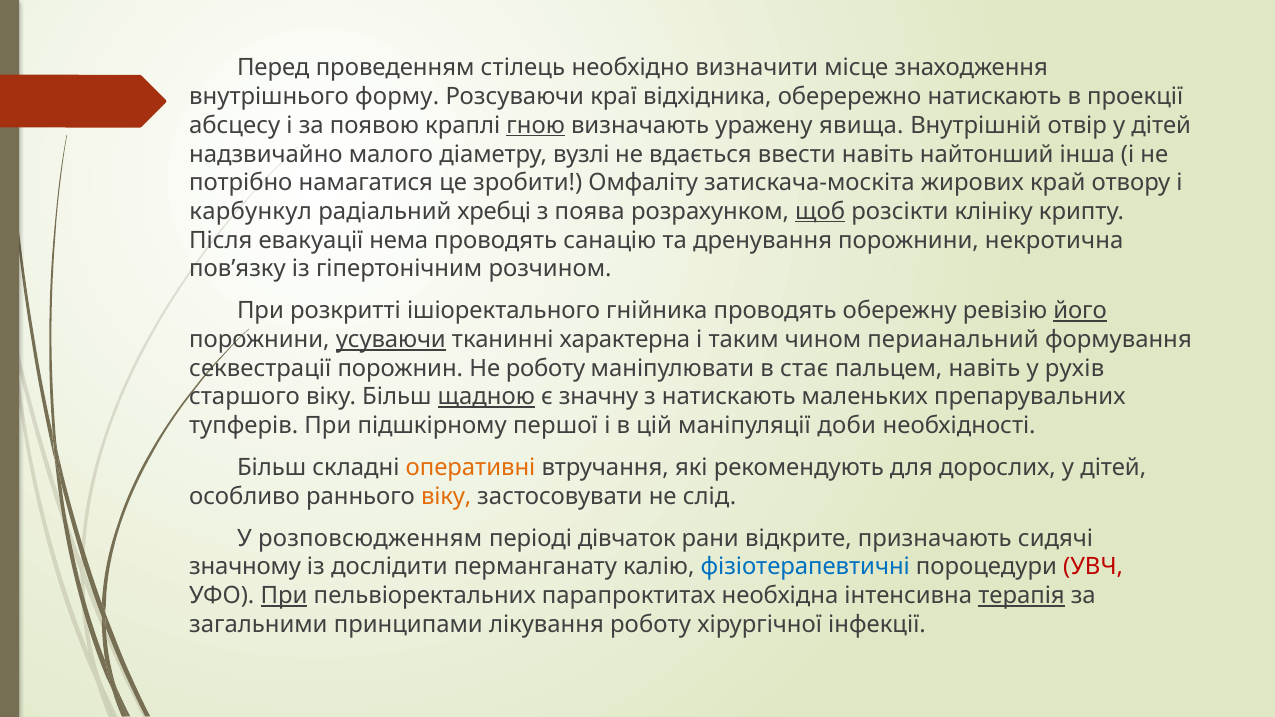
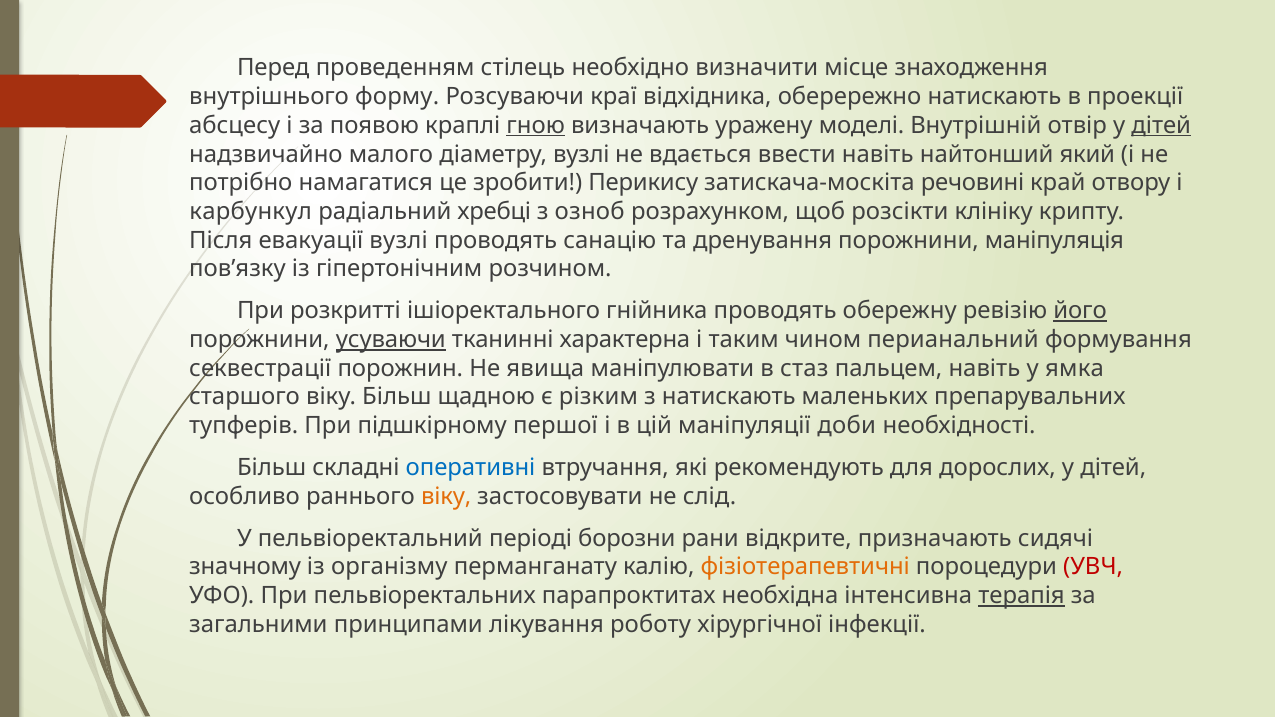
явища: явища -> моделі (862, 125)
дітей underline: none -> present (1161, 125)
інша: інша -> який (1087, 154)
Омфаліту: Омфаліту -> Перикису (643, 183)
жирових: жирових -> речовині (973, 183)
поява: поява -> озноб (590, 212)
щоб underline: present -> none (820, 212)
евакуації нема: нема -> вузлі (399, 240)
некротична: некротична -> маніпуляція (1054, 240)
Не роботу: роботу -> явища (545, 368)
стає: стає -> стаз (804, 368)
рухів: рухів -> ямка (1075, 368)
щадною underline: present -> none (486, 397)
значну: значну -> різким (598, 397)
оперативні colour: orange -> blue (471, 468)
розповсюдженням: розповсюдженням -> пельвіоректальний (370, 538)
дівчаток: дівчаток -> борозни (627, 538)
дослідити: дослідити -> організму (389, 567)
фізіотерапевтичні colour: blue -> orange (805, 567)
При underline: present -> none (284, 596)
